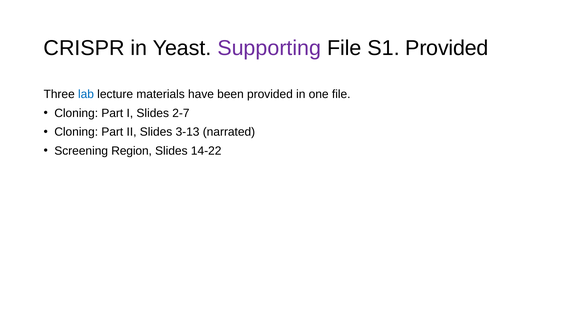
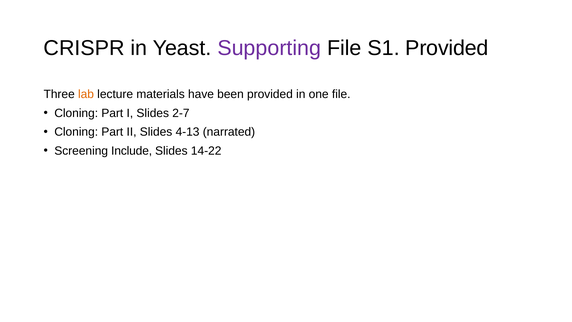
lab colour: blue -> orange (86, 94)
3-13: 3-13 -> 4-13 (188, 132)
Region: Region -> Include (132, 151)
